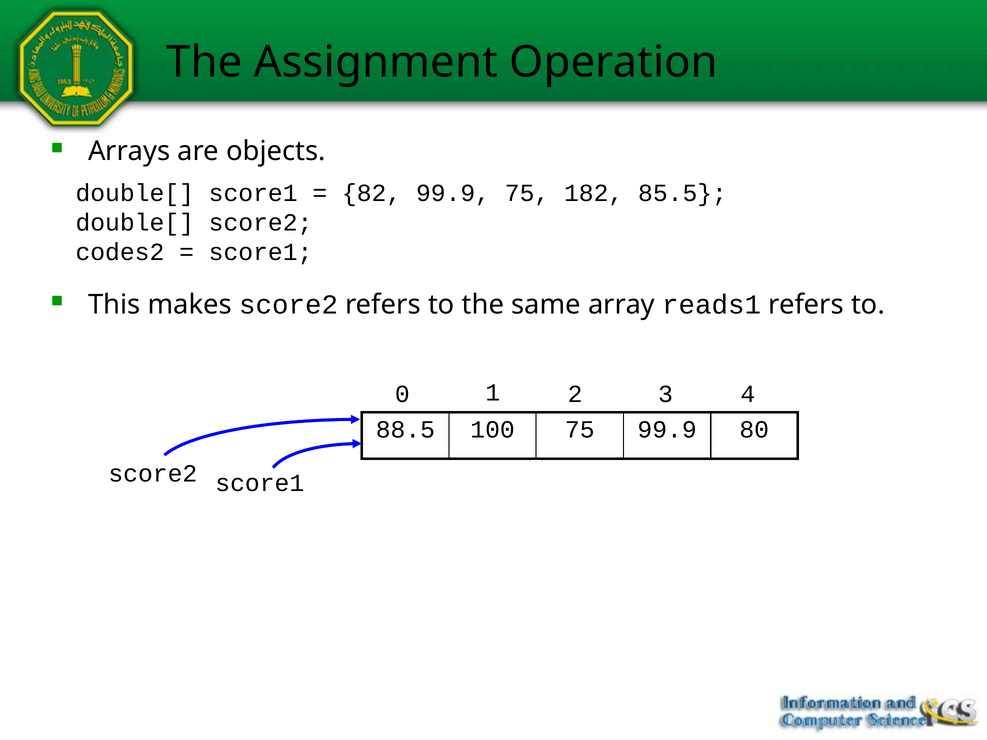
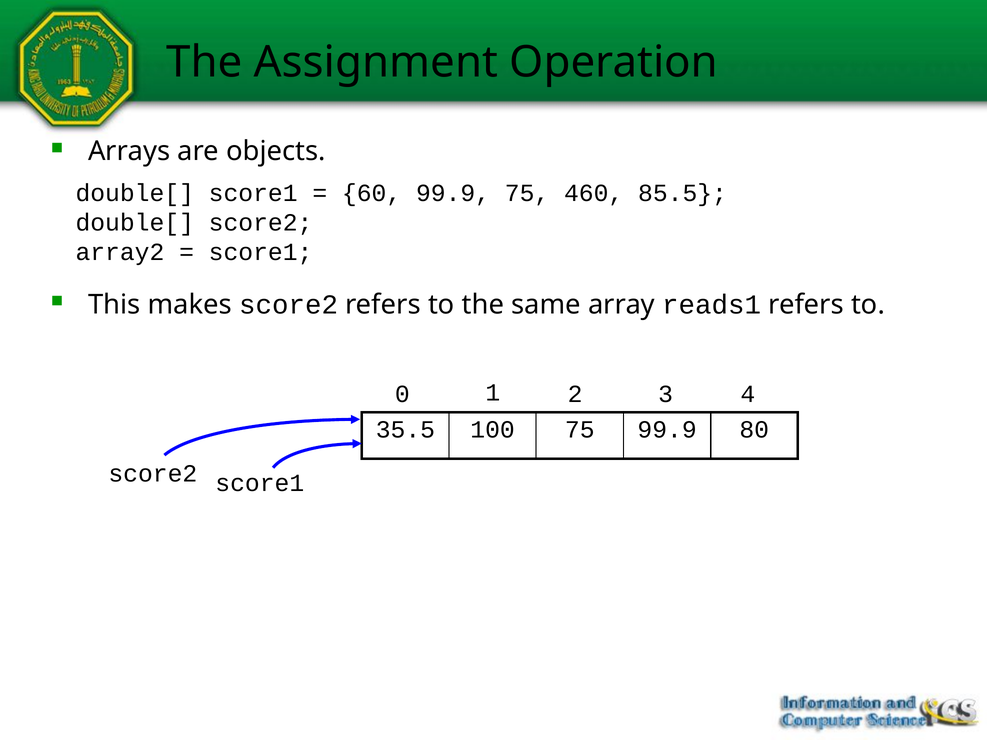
82: 82 -> 60 (372, 193)
182: 182 -> 460 (594, 193)
codes2: codes2 -> array2 (120, 252)
88.5: 88.5 -> 35.5 (405, 430)
